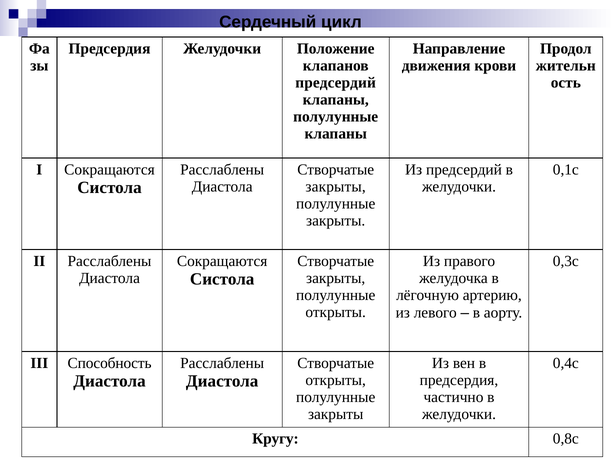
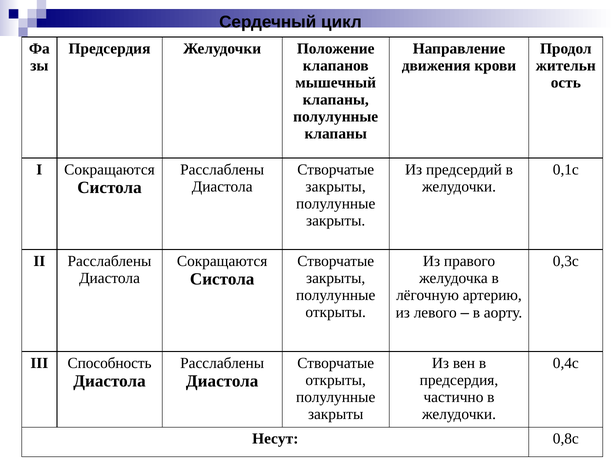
предсердий: предсердий -> мышечный (336, 83)
Кругу: Кругу -> Несут (275, 439)
